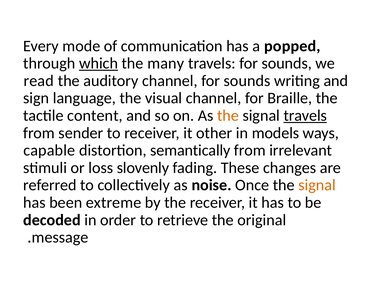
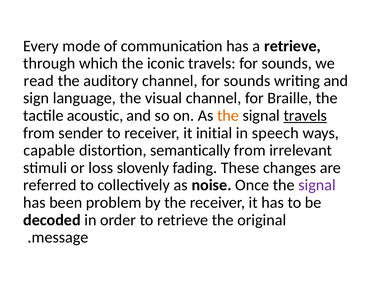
a popped: popped -> retrieve (292, 46)
which underline: present -> none (98, 63)
many: many -> iconic (166, 63)
content: content -> acoustic (95, 116)
other: other -> initial (214, 133)
models: models -> speech (275, 133)
signal colour: orange -> purple (317, 185)
extreme: extreme -> problem (114, 203)
